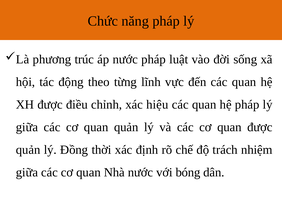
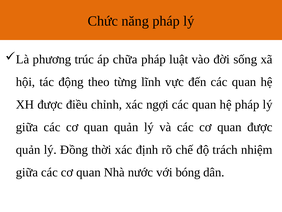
áp nước: nước -> chữa (125, 59)
hiệu: hiệu -> ngợi (157, 104)
